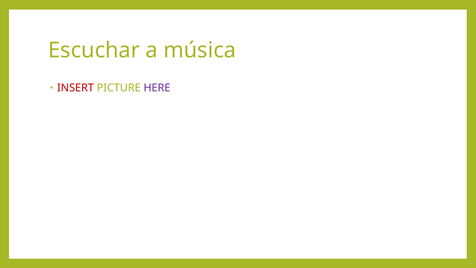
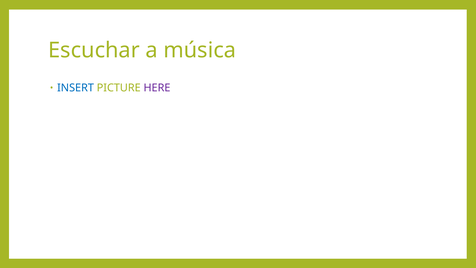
INSERT colour: red -> blue (76, 88)
